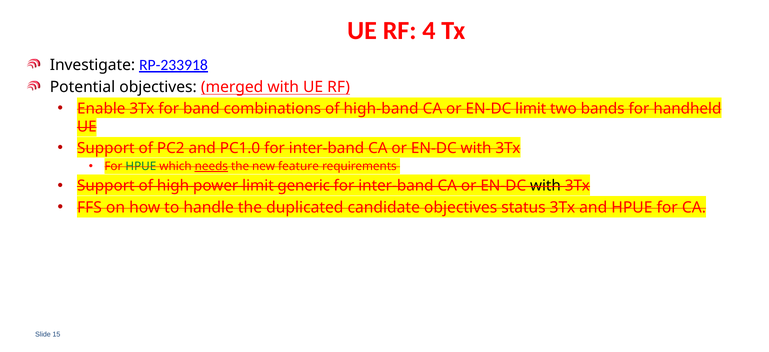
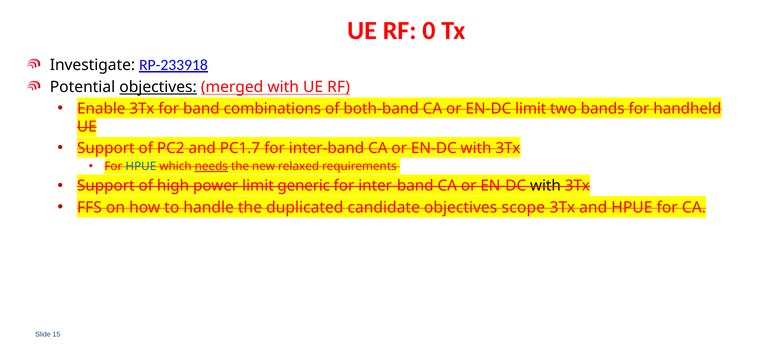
4: 4 -> 0 (429, 31)
objectives underline: none -> present (158, 87)
high-band: high-band -> both-band (381, 109)
PC1.0: PC1.0 -> PC1.7 (240, 148)
HPUE colour: green -> blue (141, 166)
feature: feature -> relaxed (299, 166)
status: status -> scope (523, 207)
